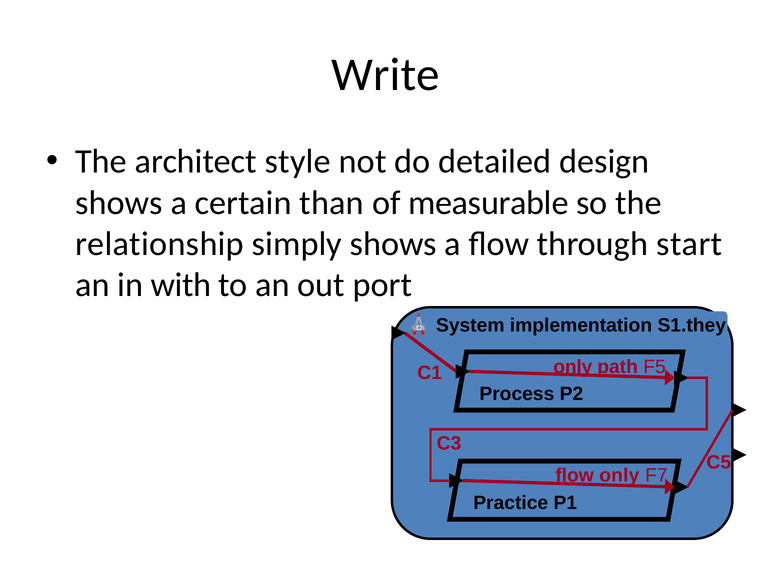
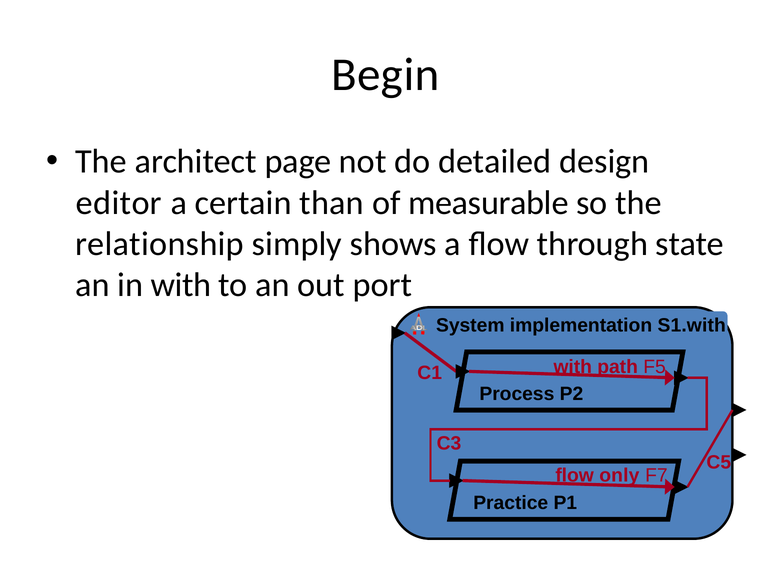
Write: Write -> Begin (385, 75)
style: style -> page (298, 162)
shows: shows -> editor (119, 203)
start: start -> state (690, 244)
S1.they: S1.they -> S1.with (692, 326)
only: only -> with (573, 367)
